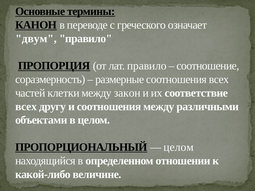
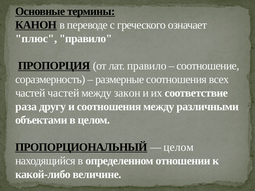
двум: двум -> плюс (36, 39)
частей клетки: клетки -> частей (63, 93)
всех: всех -> раза (26, 107)
